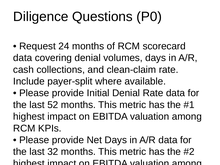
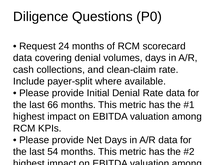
52: 52 -> 66 (53, 105)
32: 32 -> 54 (53, 152)
